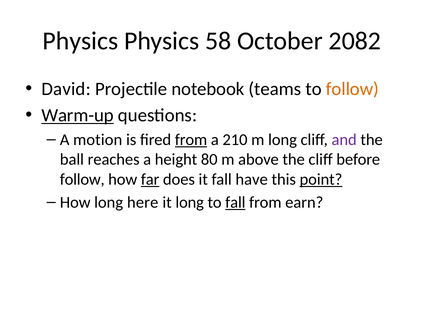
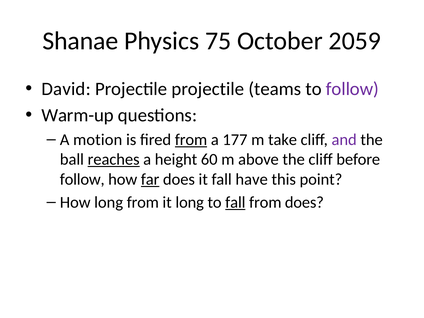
Physics: Physics -> Shanae (80, 41)
58: 58 -> 75 (218, 41)
2082: 2082 -> 2059 (355, 41)
Projectile notebook: notebook -> projectile (208, 89)
follow colour: orange -> purple (352, 89)
Warm-up underline: present -> none (78, 115)
210: 210 -> 177 (235, 140)
m long: long -> take (283, 140)
reaches underline: none -> present (114, 159)
80: 80 -> 60 (209, 159)
point underline: present -> none (321, 179)
long here: here -> from (143, 202)
from earn: earn -> does (304, 202)
